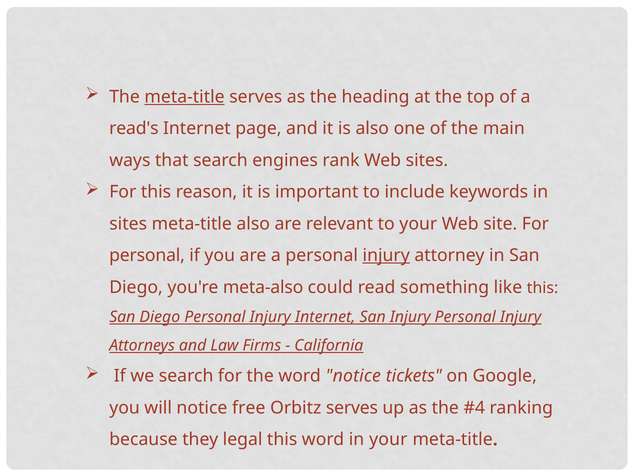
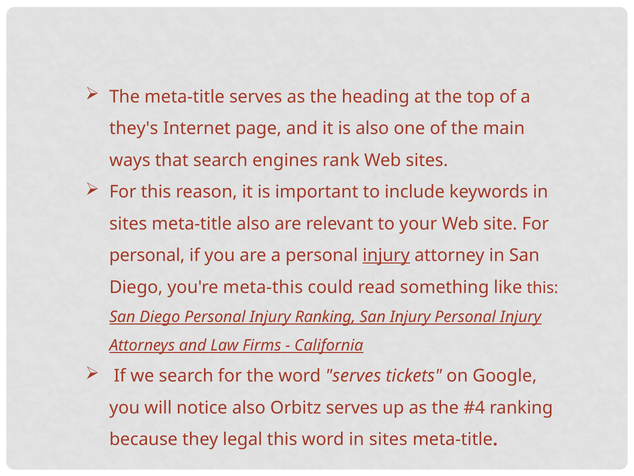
meta-title underline: present -> none (185, 97)
read's: read's -> they's (134, 128)
meta-also: meta-also -> meta-this (263, 287)
Injury Internet: Internet -> Ranking (325, 316)
word notice: notice -> serves (353, 376)
notice free: free -> also (249, 407)
word in your: your -> sites (388, 439)
